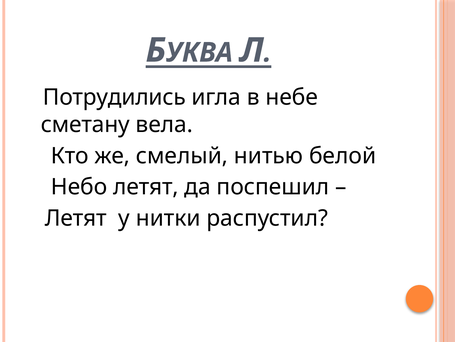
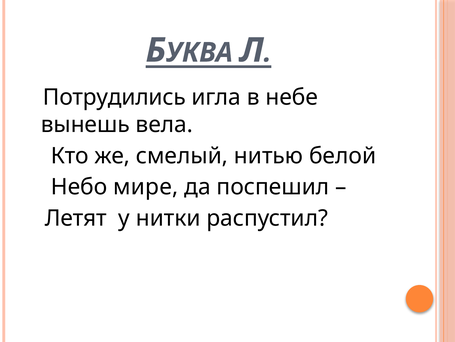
сметану: сметану -> вынешь (85, 124)
Небо летят: летят -> мире (146, 187)
